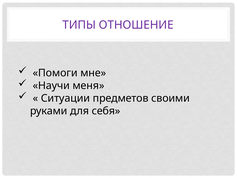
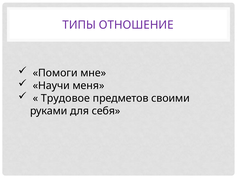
Ситуации: Ситуации -> Трудовое (65, 98)
